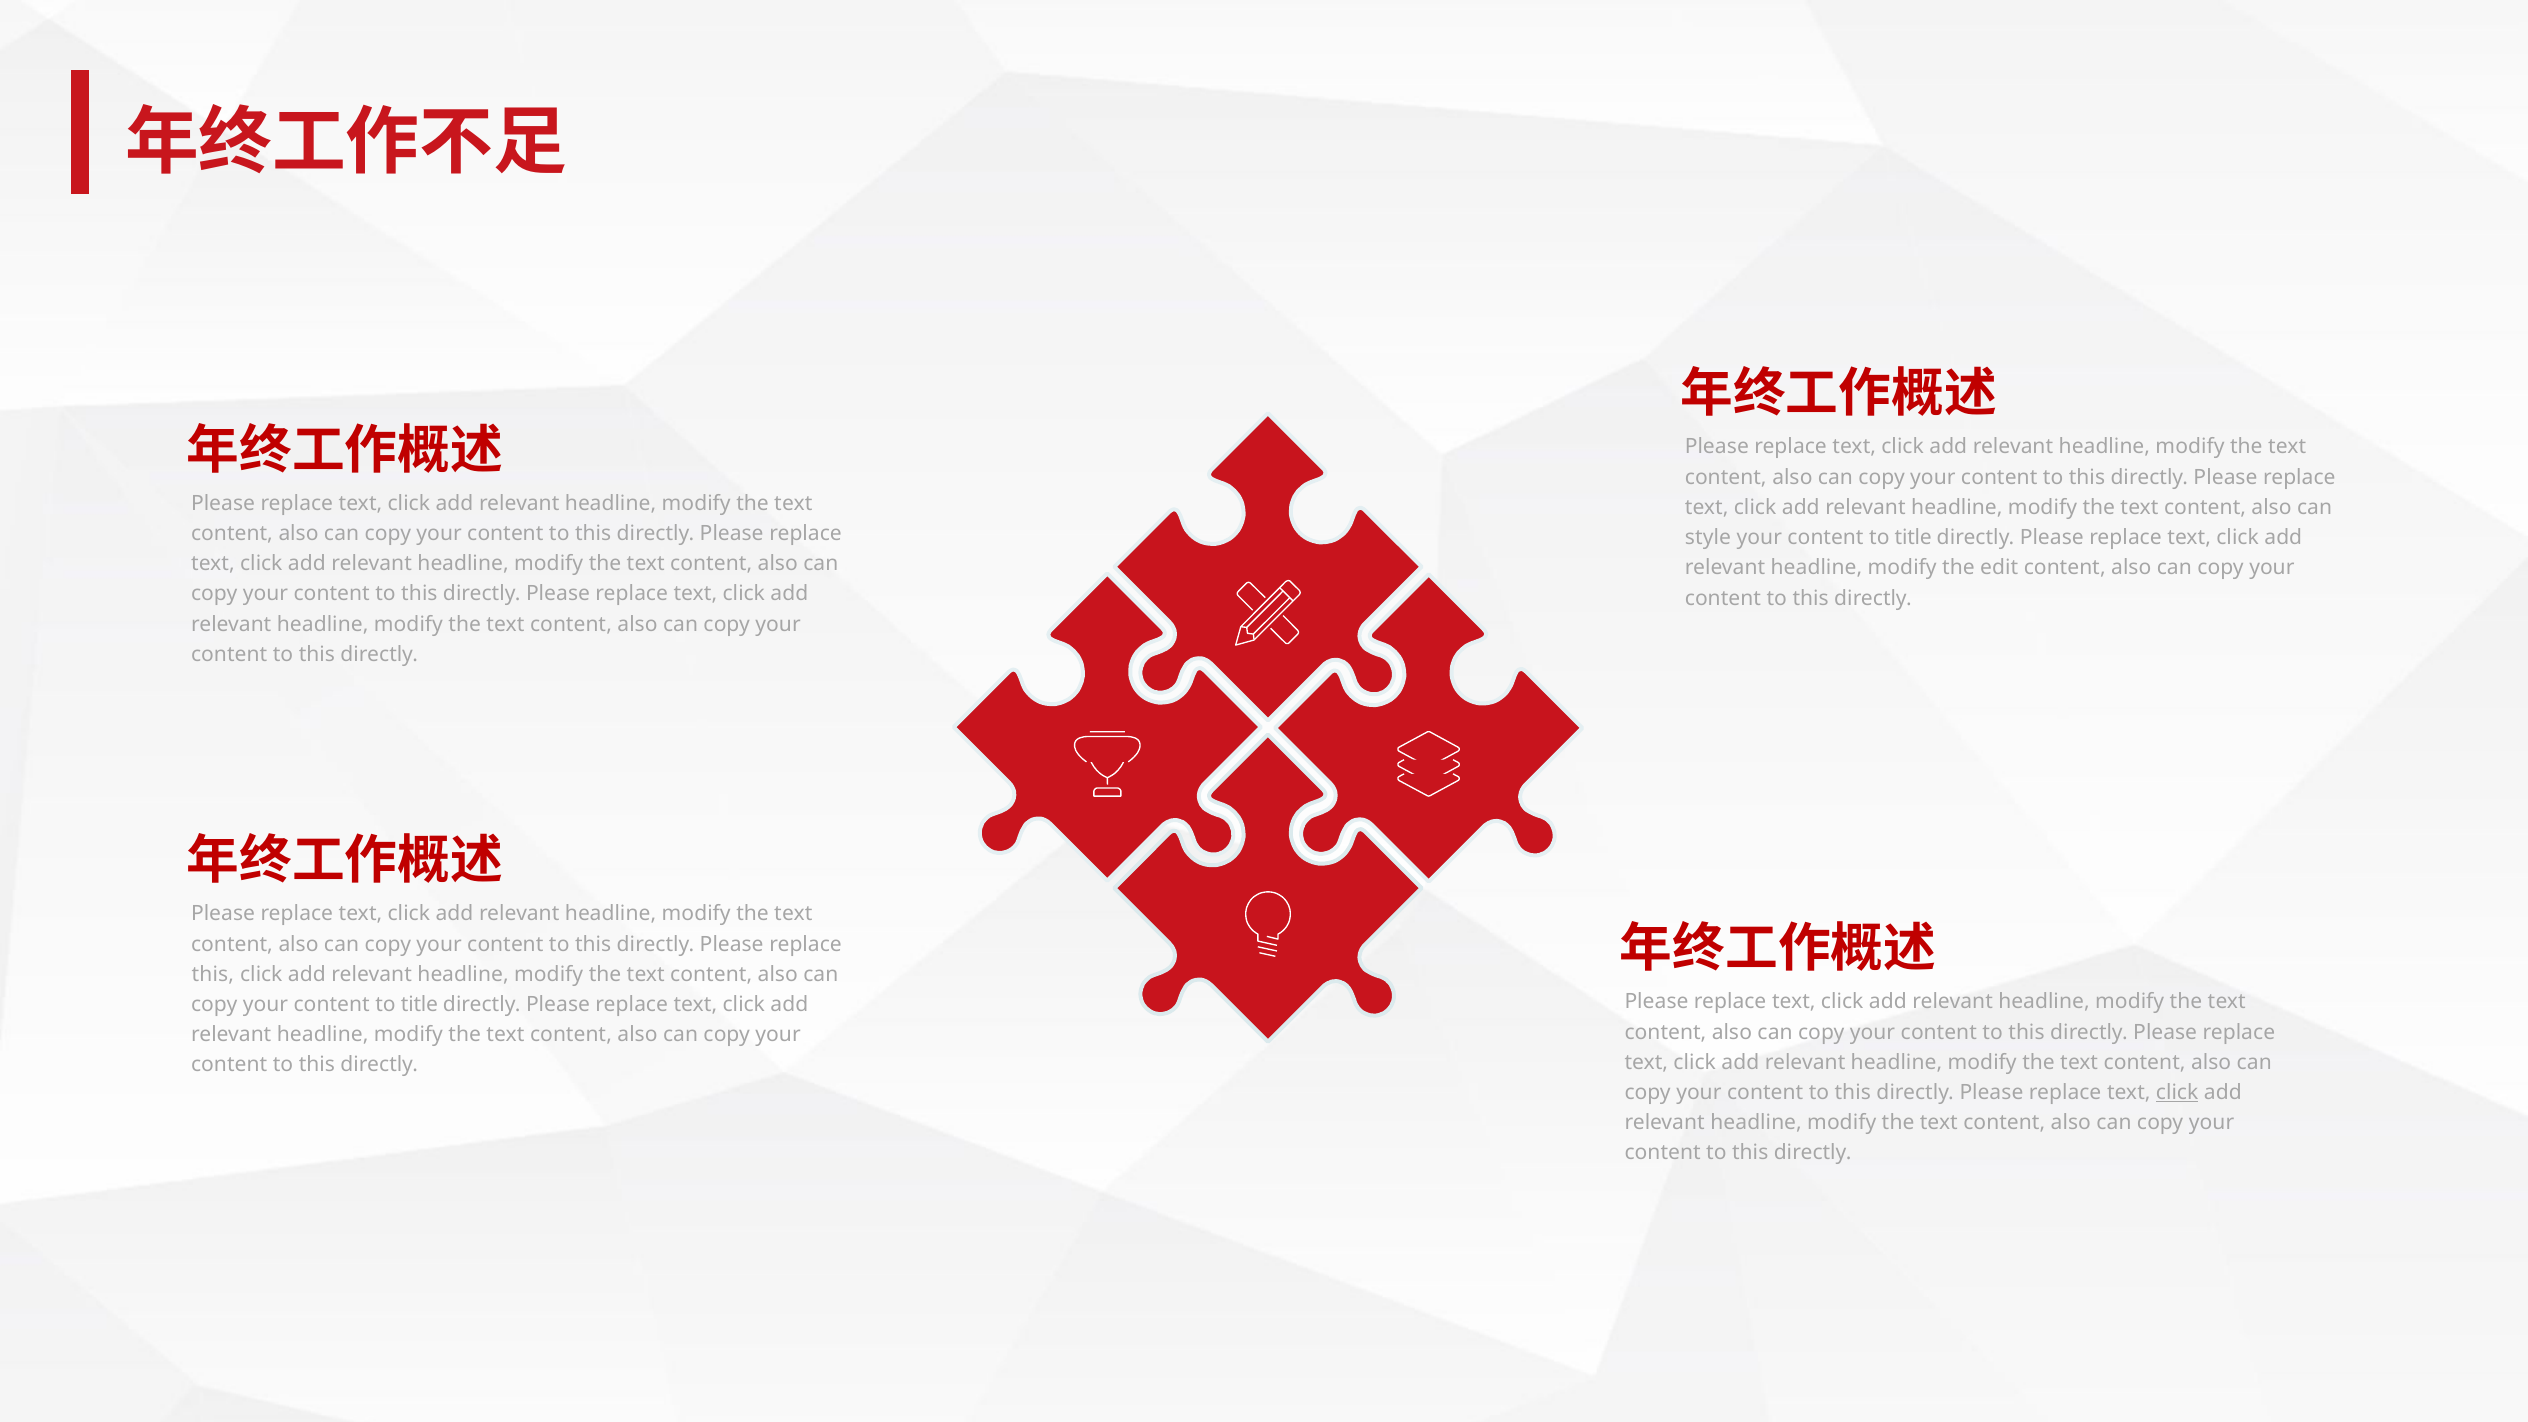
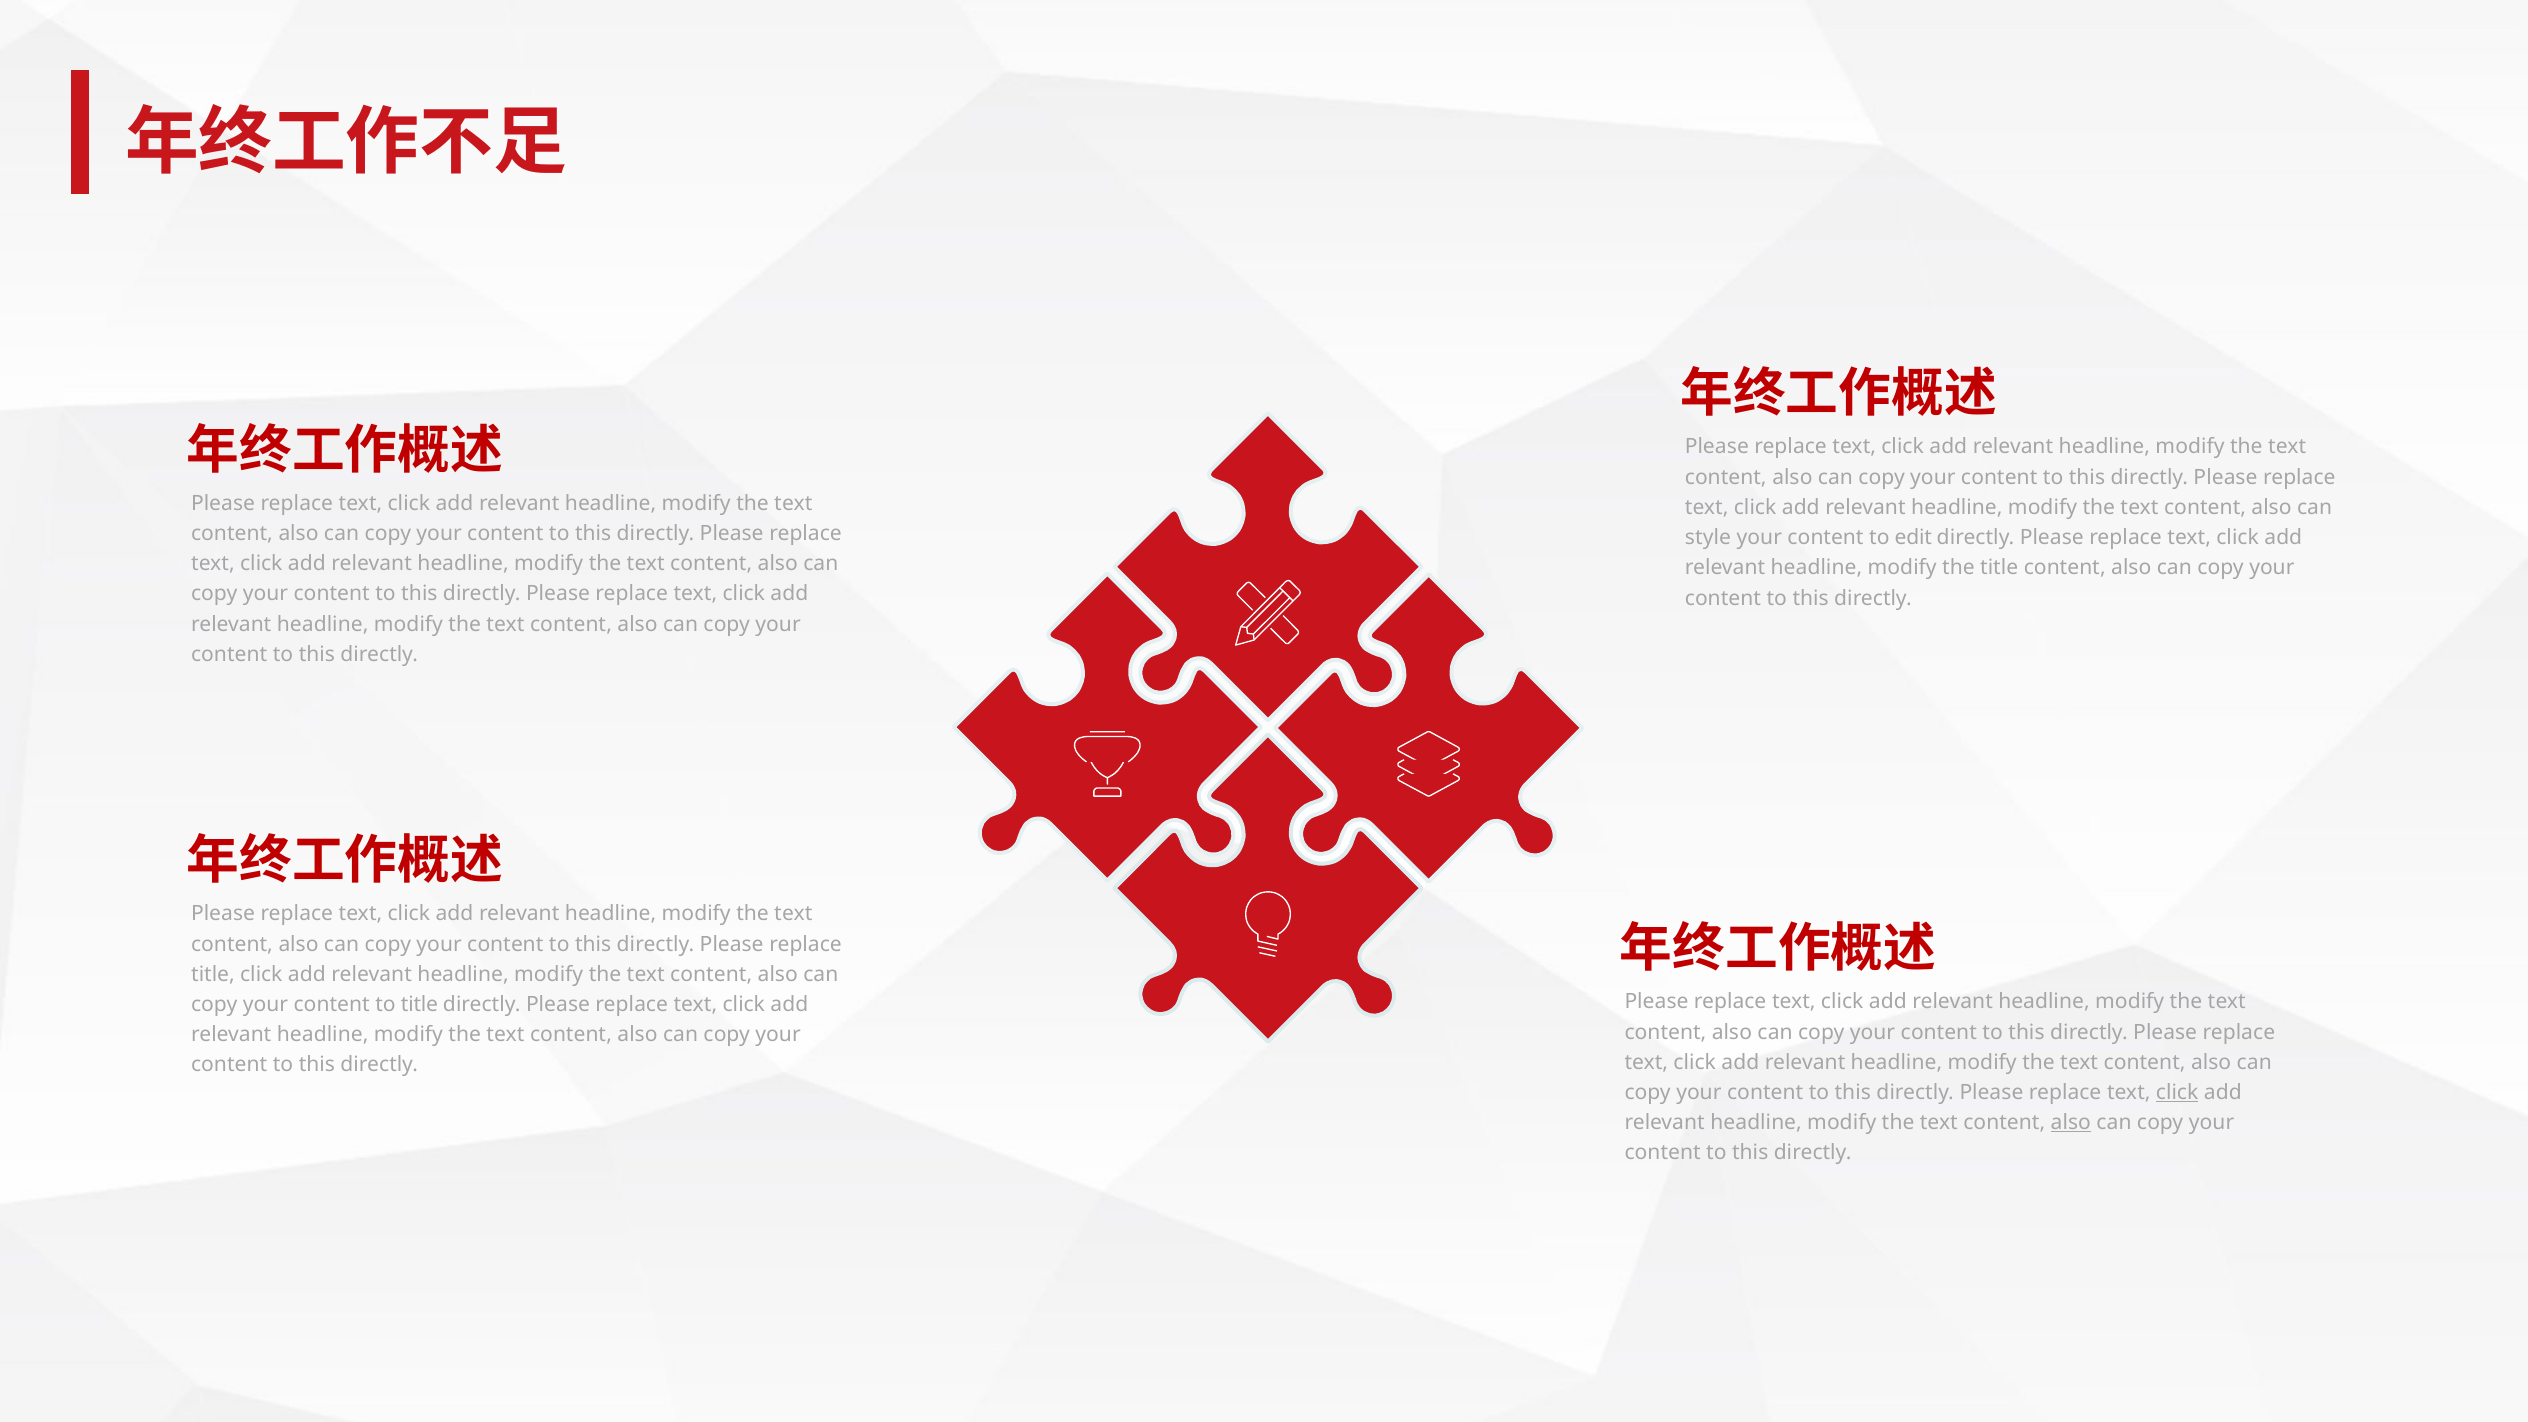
title: title -> edit (1913, 538)
the edit: edit -> title (1999, 568)
this: this -> title (213, 974)
also underline: none -> present (2071, 1123)
